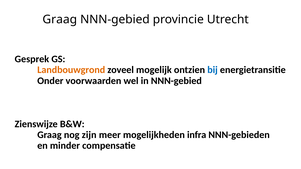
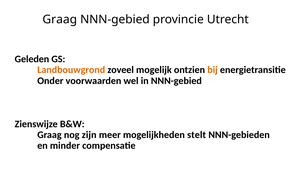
Gesprek: Gesprek -> Geleden (32, 59)
bij colour: blue -> orange (213, 70)
infra: infra -> stelt (197, 135)
